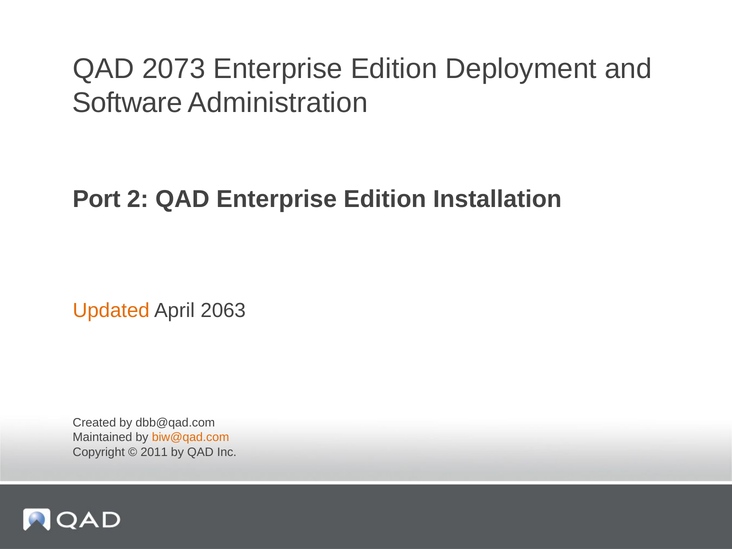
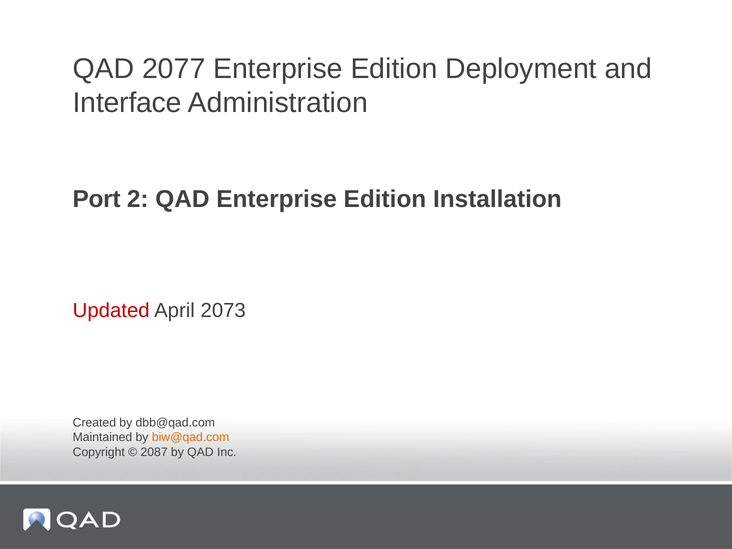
2073: 2073 -> 2077 (174, 69)
Software: Software -> Interface (127, 103)
Updated colour: orange -> red (111, 310)
2063: 2063 -> 2073 (223, 310)
2011: 2011 -> 2087 (154, 452)
